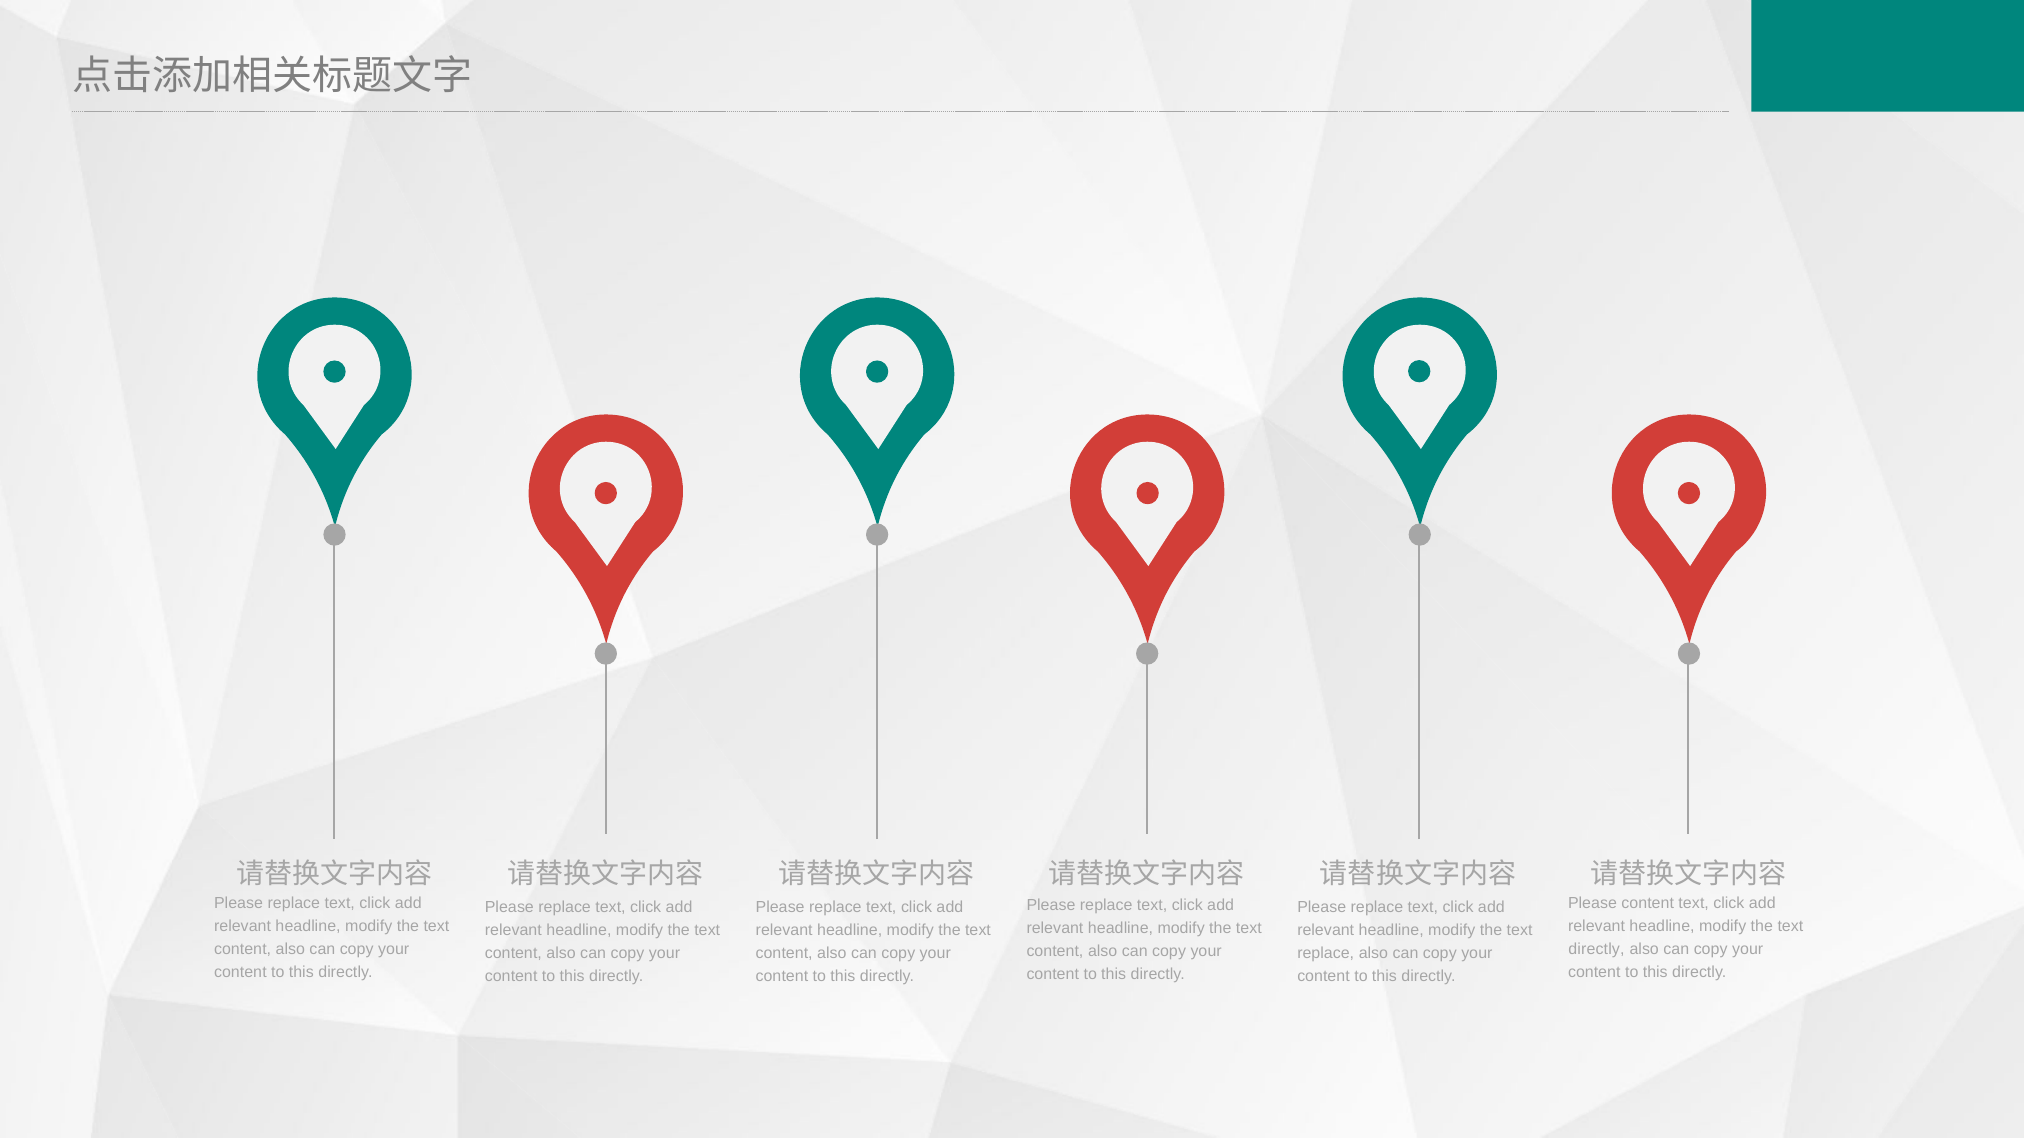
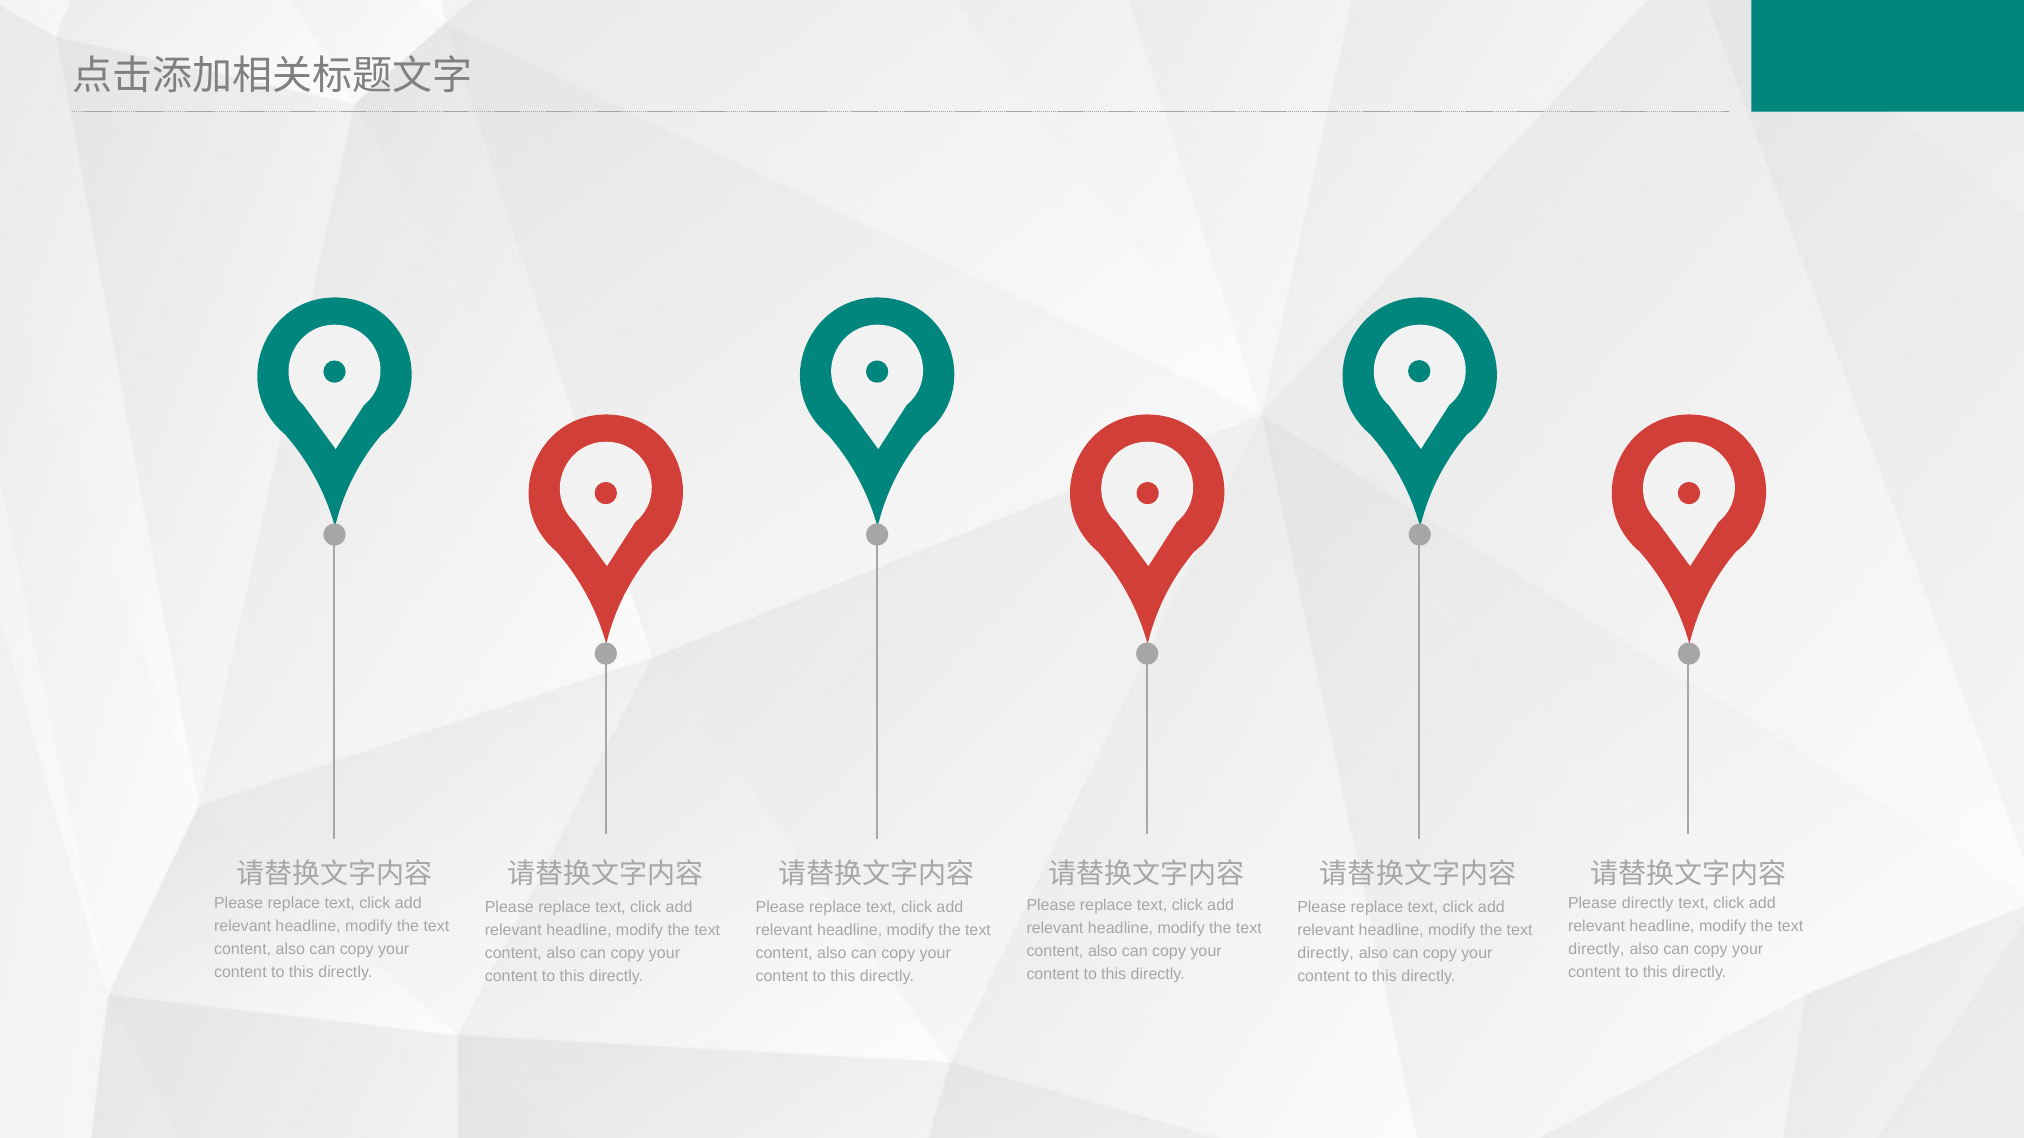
Please content: content -> directly (1648, 903)
replace: replace -> directly (1326, 954)
